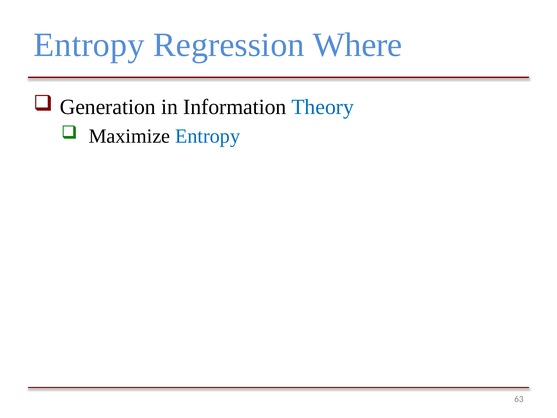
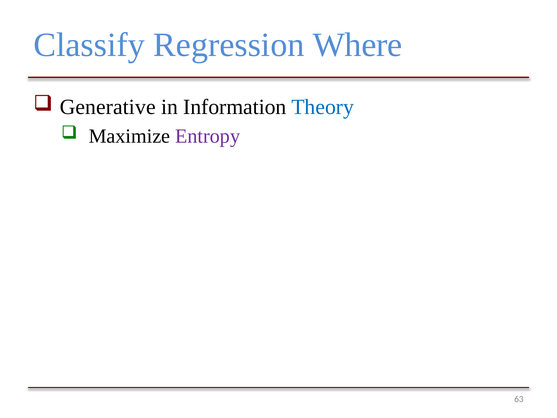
Entropy: Entropy -> Classify (89, 45)
Generation: Generation -> Generative (108, 107)
Entropy colour: blue -> purple (208, 136)
